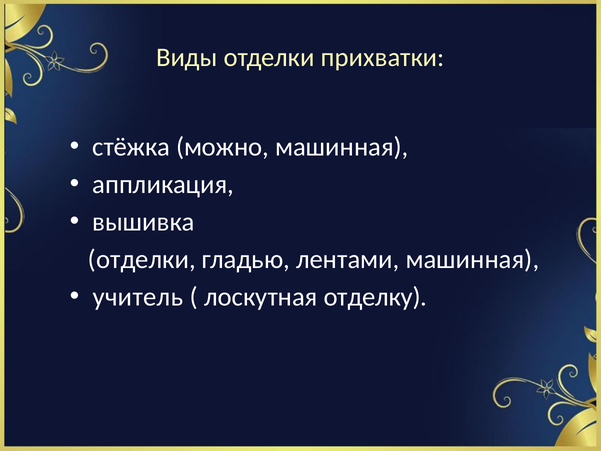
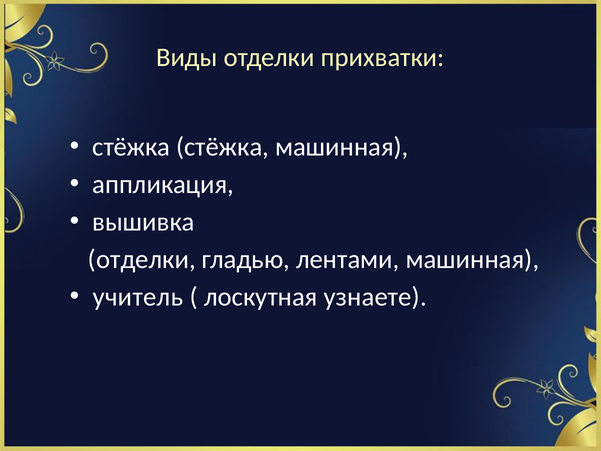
стёжка можно: можно -> стёжка (222, 147)
отделку: отделку -> узнаете (375, 297)
